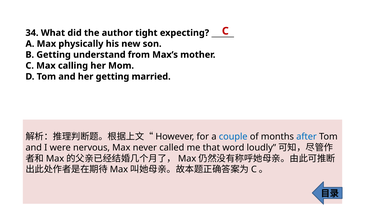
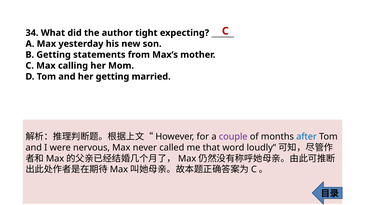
physically: physically -> yesterday (81, 44)
understand: understand -> statements (99, 55)
couple colour: blue -> purple (233, 137)
